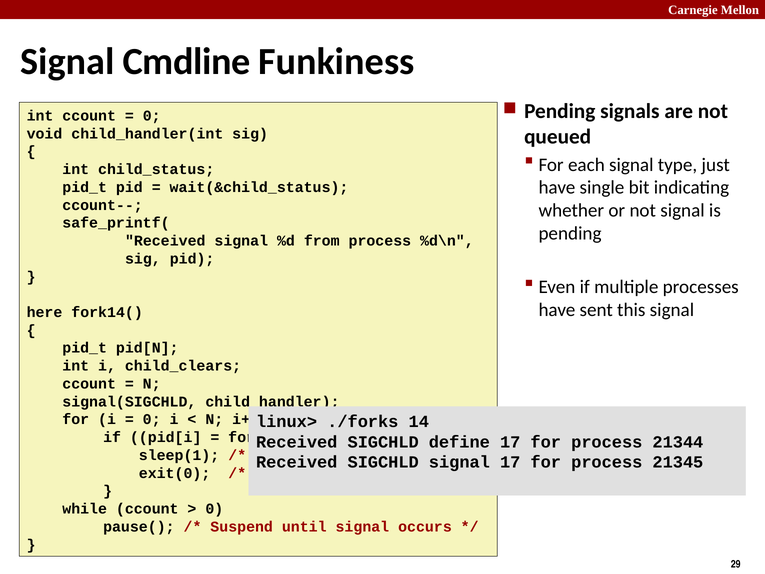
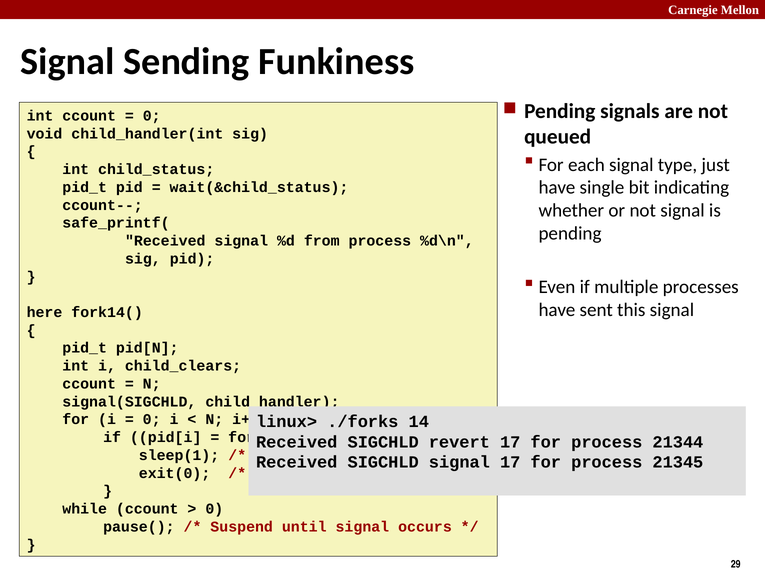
Cmdline: Cmdline -> Sending (186, 62)
define: define -> revert (459, 442)
